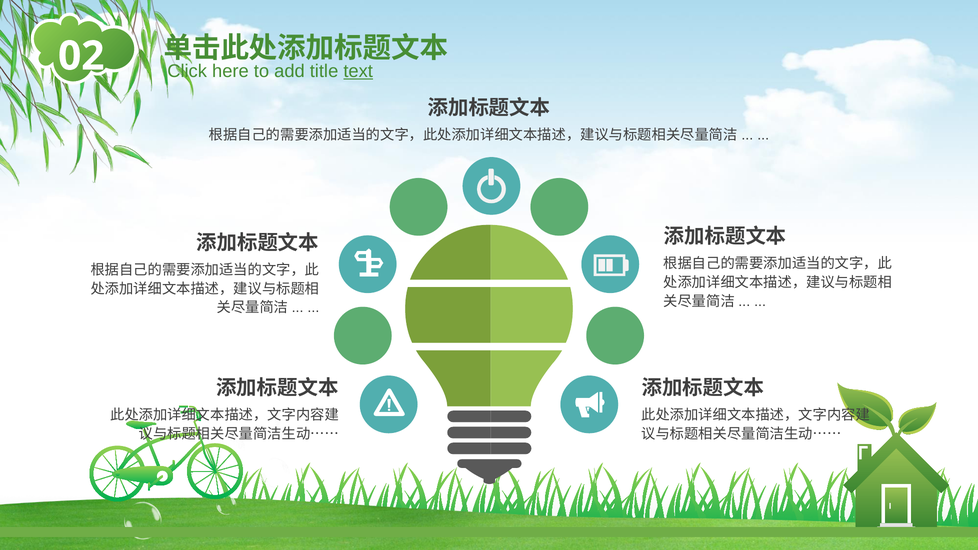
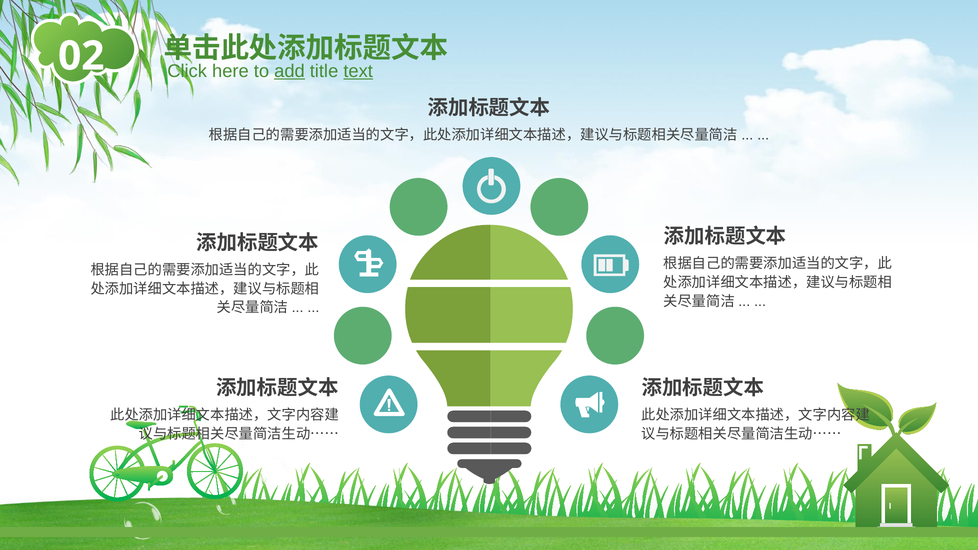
add underline: none -> present (289, 71)
